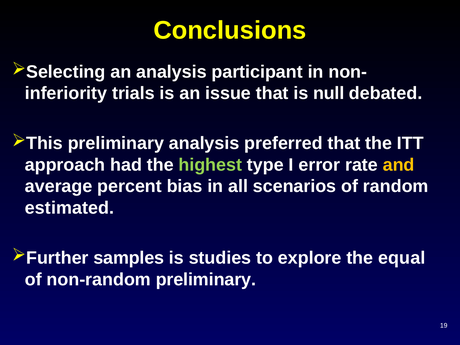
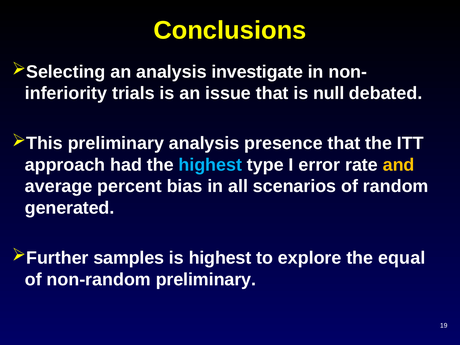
participant: participant -> investigate (257, 72)
preferred: preferred -> presence (283, 143)
highest colour: light green -> light blue (210, 165)
estimated: estimated -> generated (70, 208)
is studies: studies -> highest (220, 258)
